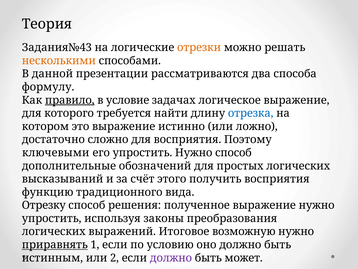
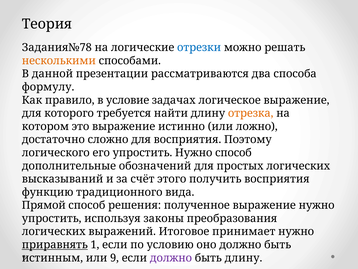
Задания№43: Задания№43 -> Задания№78 (57, 47)
отрезки colour: orange -> blue (199, 47)
правило underline: present -> none (70, 100)
отрезка colour: blue -> orange (251, 113)
ключевыми: ключевыми -> логического (56, 152)
Отрезку: Отрезку -> Прямой (44, 205)
возможную: возможную -> принимает (244, 231)
2: 2 -> 9 (114, 257)
быть может: может -> длину (244, 257)
